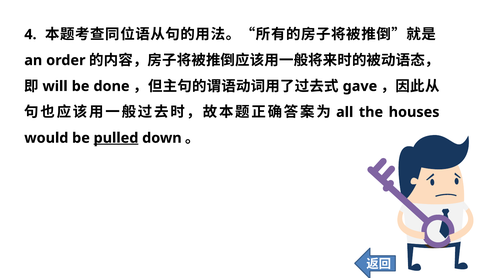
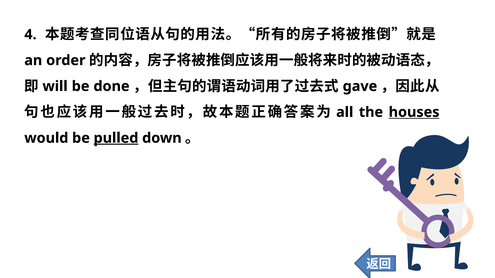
houses underline: none -> present (414, 112)
